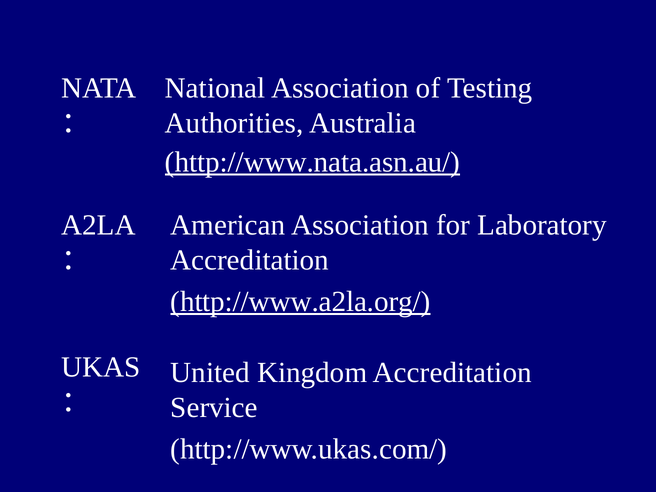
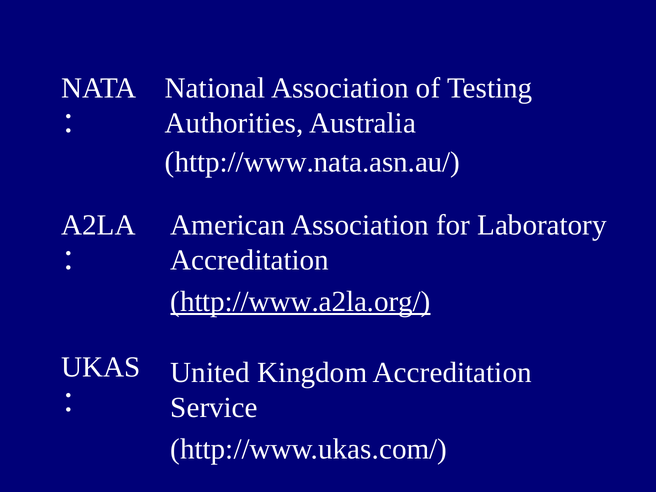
http://www.nata.asn.au/ underline: present -> none (313, 162)
